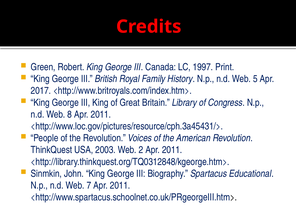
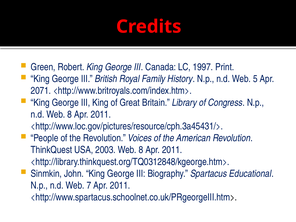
2017: 2017 -> 2071 (41, 91)
2003 Web 2: 2 -> 8 (141, 150)
